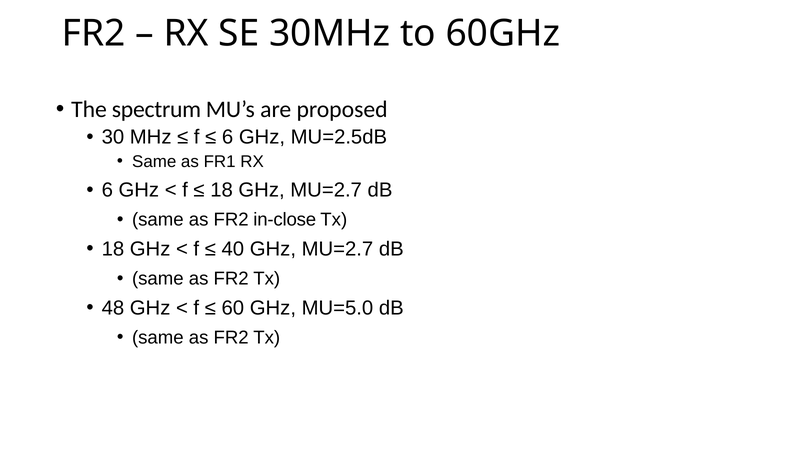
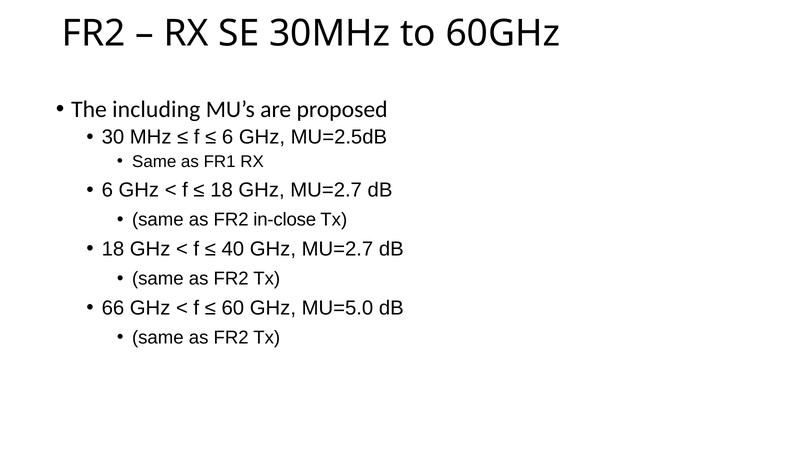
spectrum: spectrum -> including (156, 109)
48: 48 -> 66 (113, 308)
